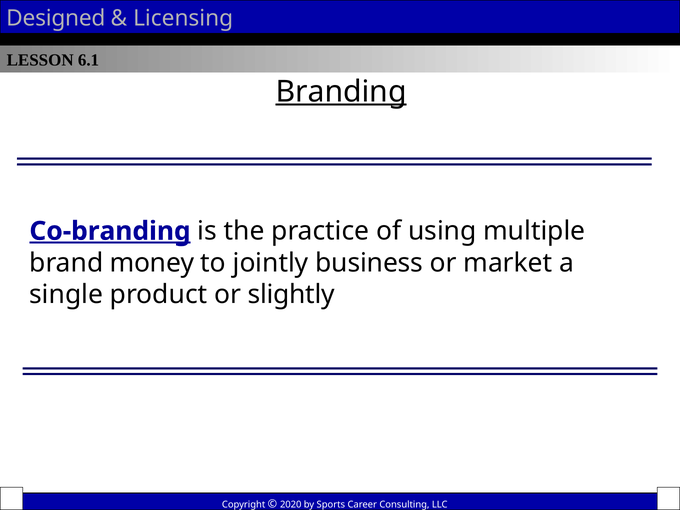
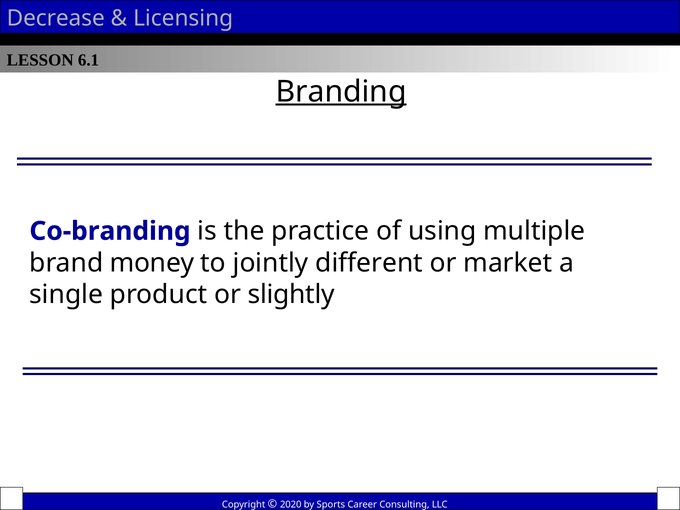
Designed: Designed -> Decrease (56, 19)
Co-branding underline: present -> none (110, 231)
business: business -> different (369, 263)
